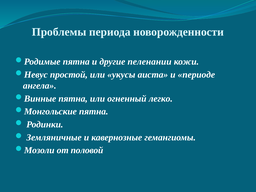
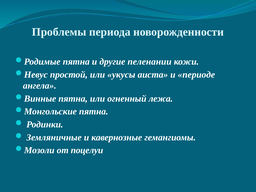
легко: легко -> лежа (161, 99)
половой: половой -> поцелуи (87, 150)
